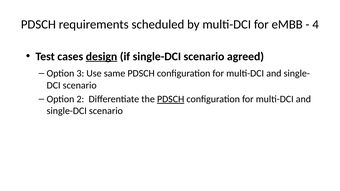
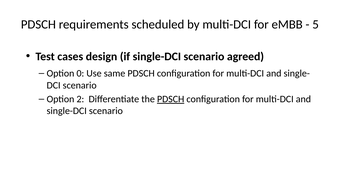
4: 4 -> 5 (316, 24)
design underline: present -> none (102, 57)
3: 3 -> 0 (80, 73)
